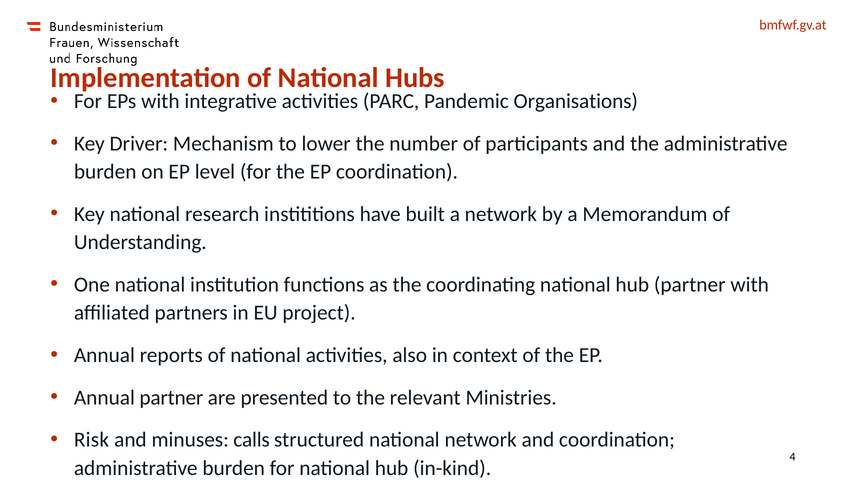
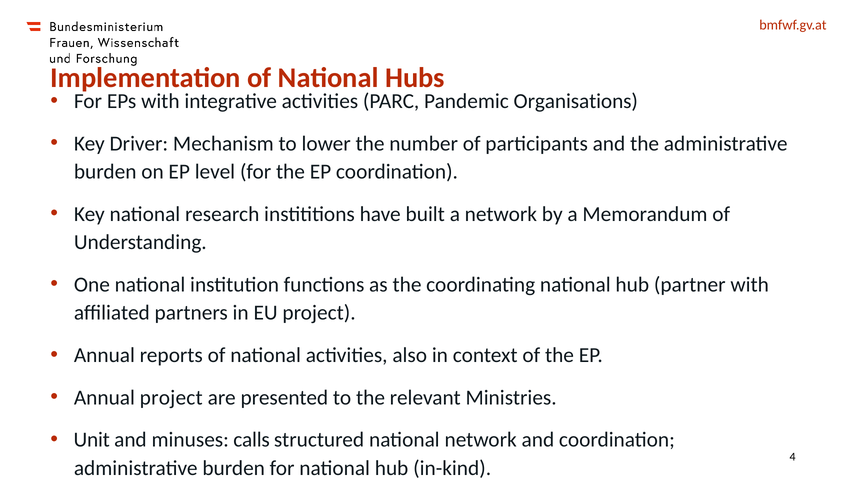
Annual partner: partner -> project (171, 398)
Risk: Risk -> Unit (92, 440)
